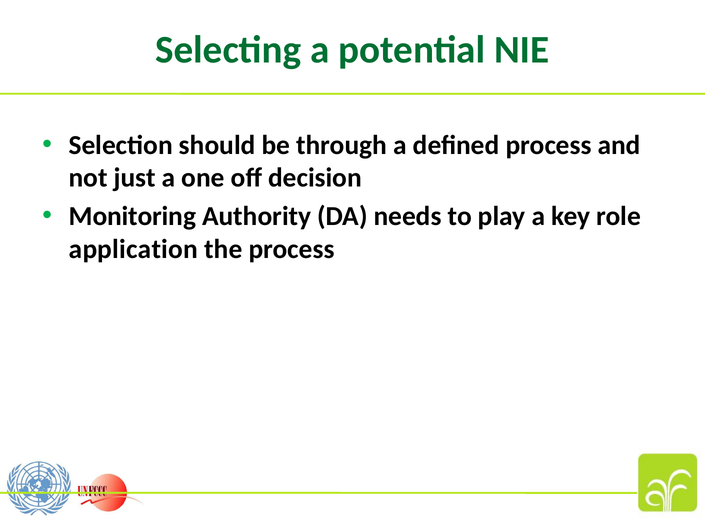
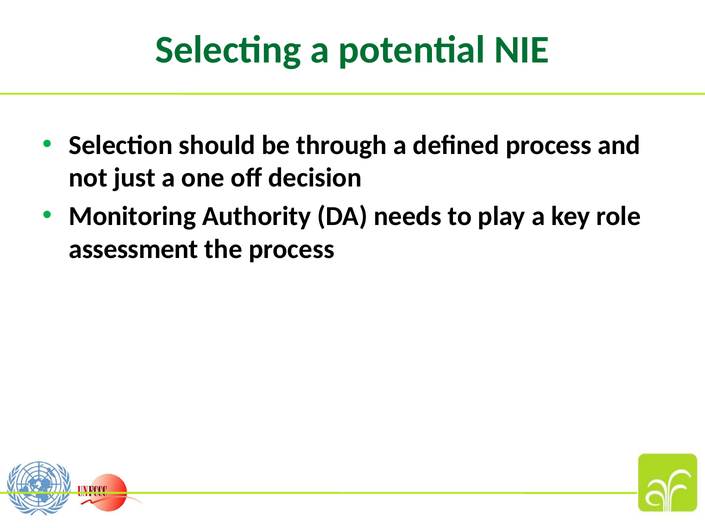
application: application -> assessment (134, 250)
